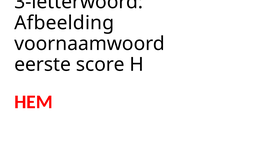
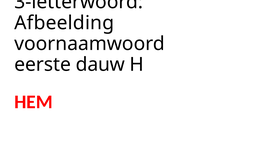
score: score -> dauw (100, 64)
